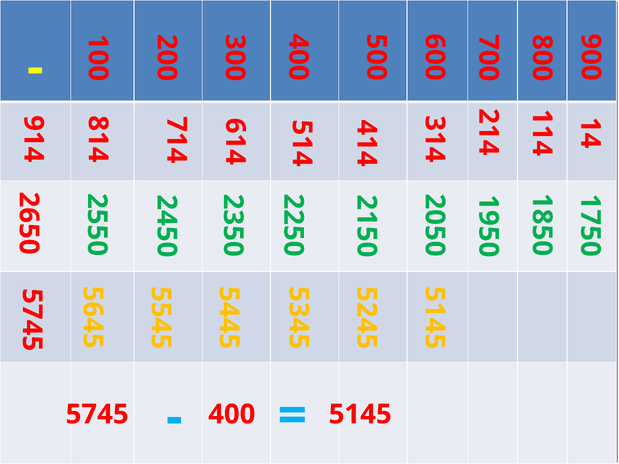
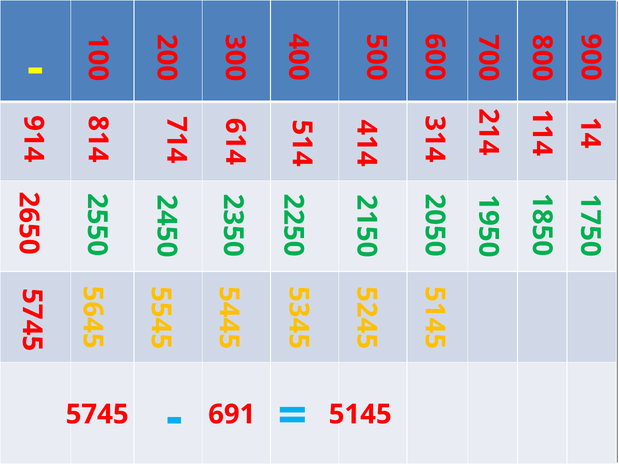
400: 400 -> 691 (232, 415)
